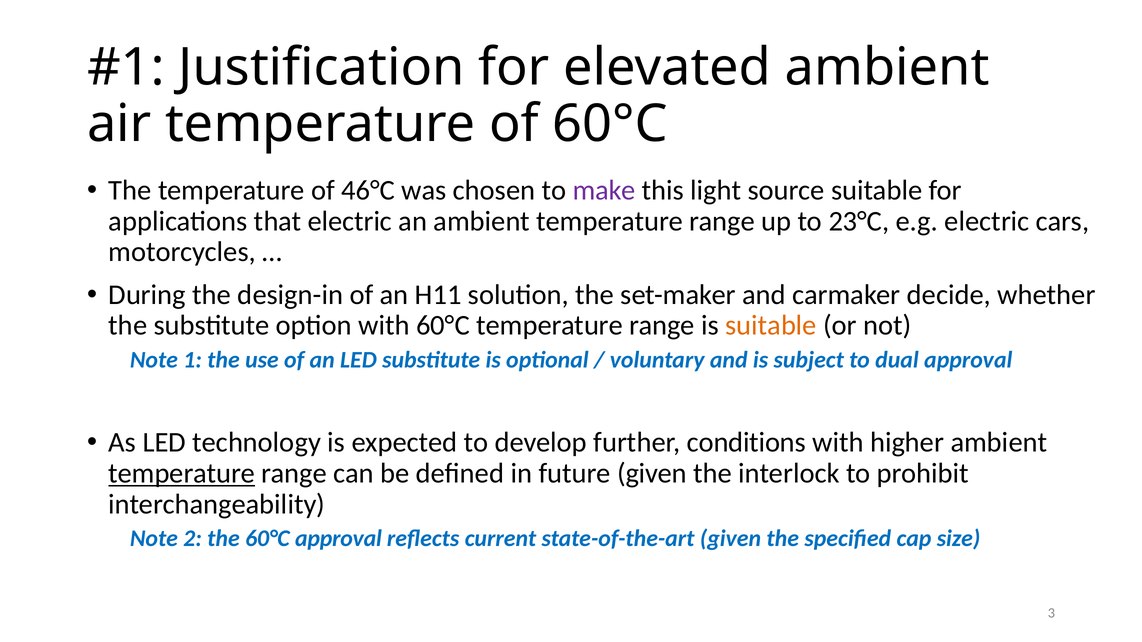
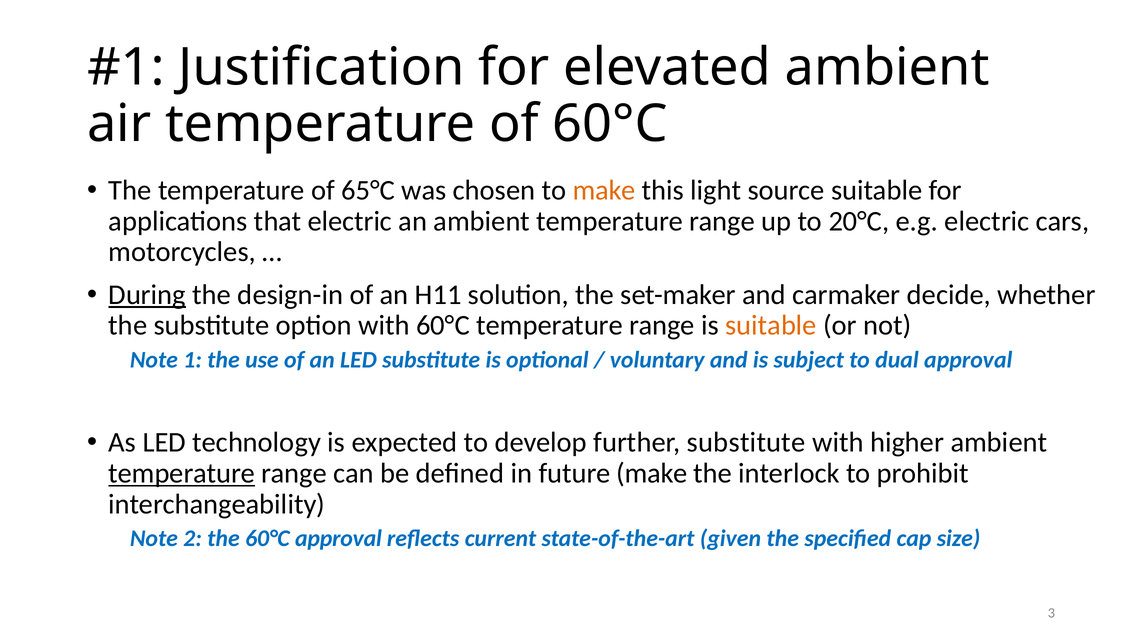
46°C: 46°C -> 65°C (368, 191)
make colour: purple -> orange (604, 191)
23°C: 23°C -> 20°C (859, 221)
During underline: none -> present (147, 295)
further conditions: conditions -> substitute (746, 443)
future given: given -> make (652, 474)
